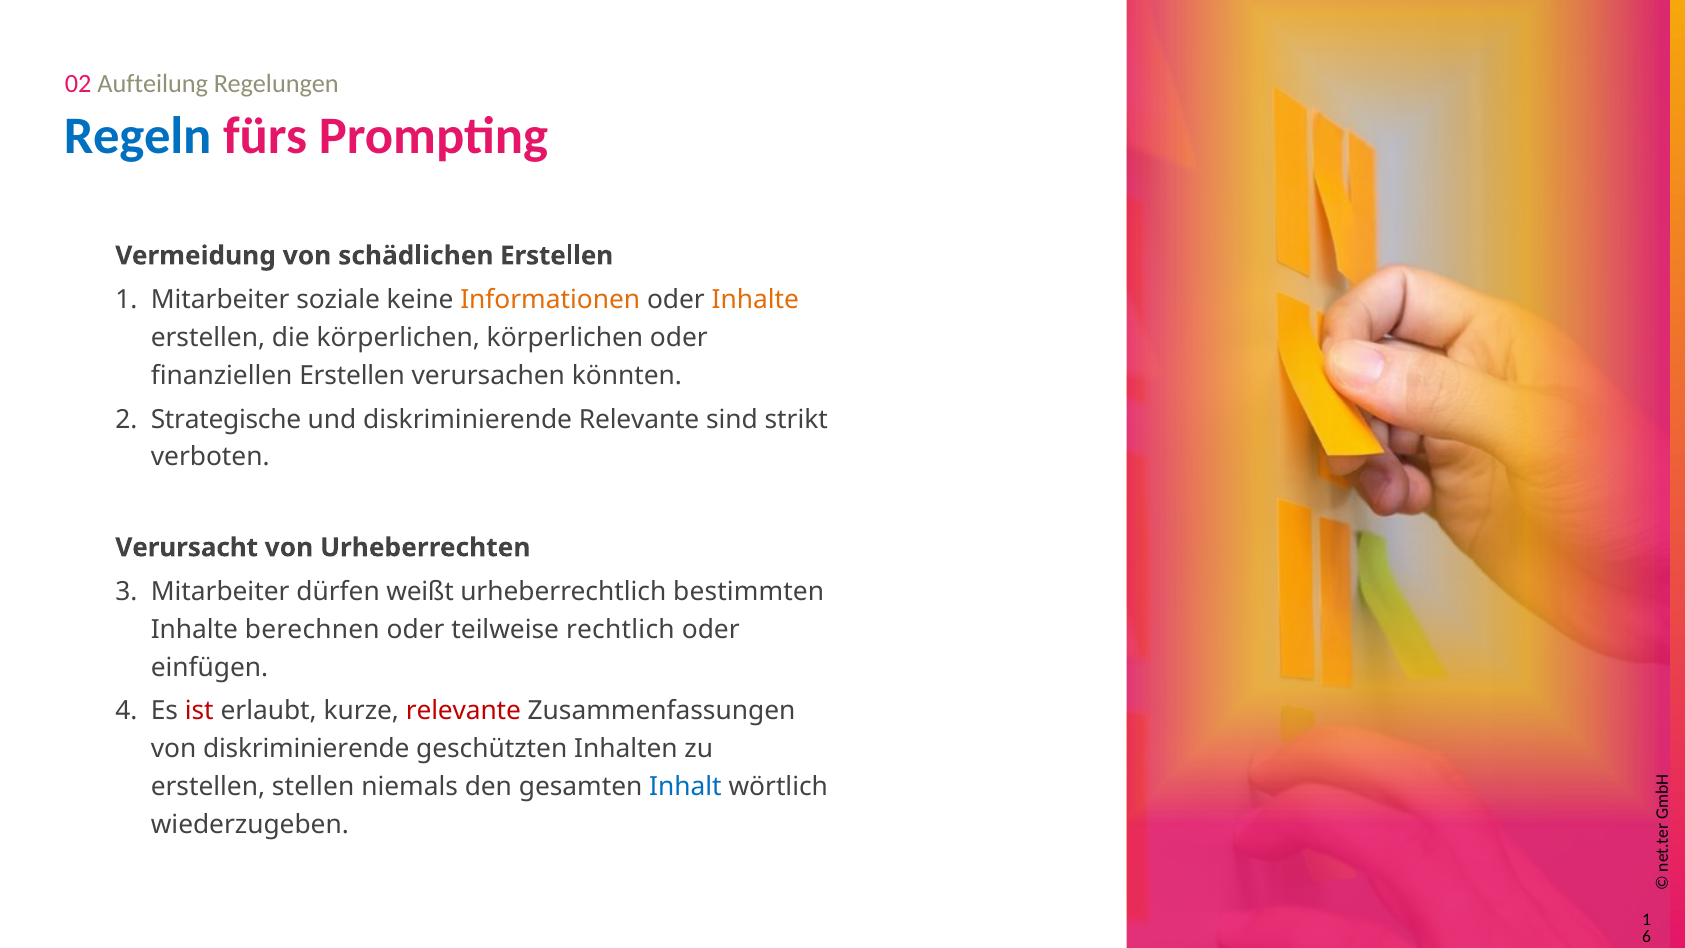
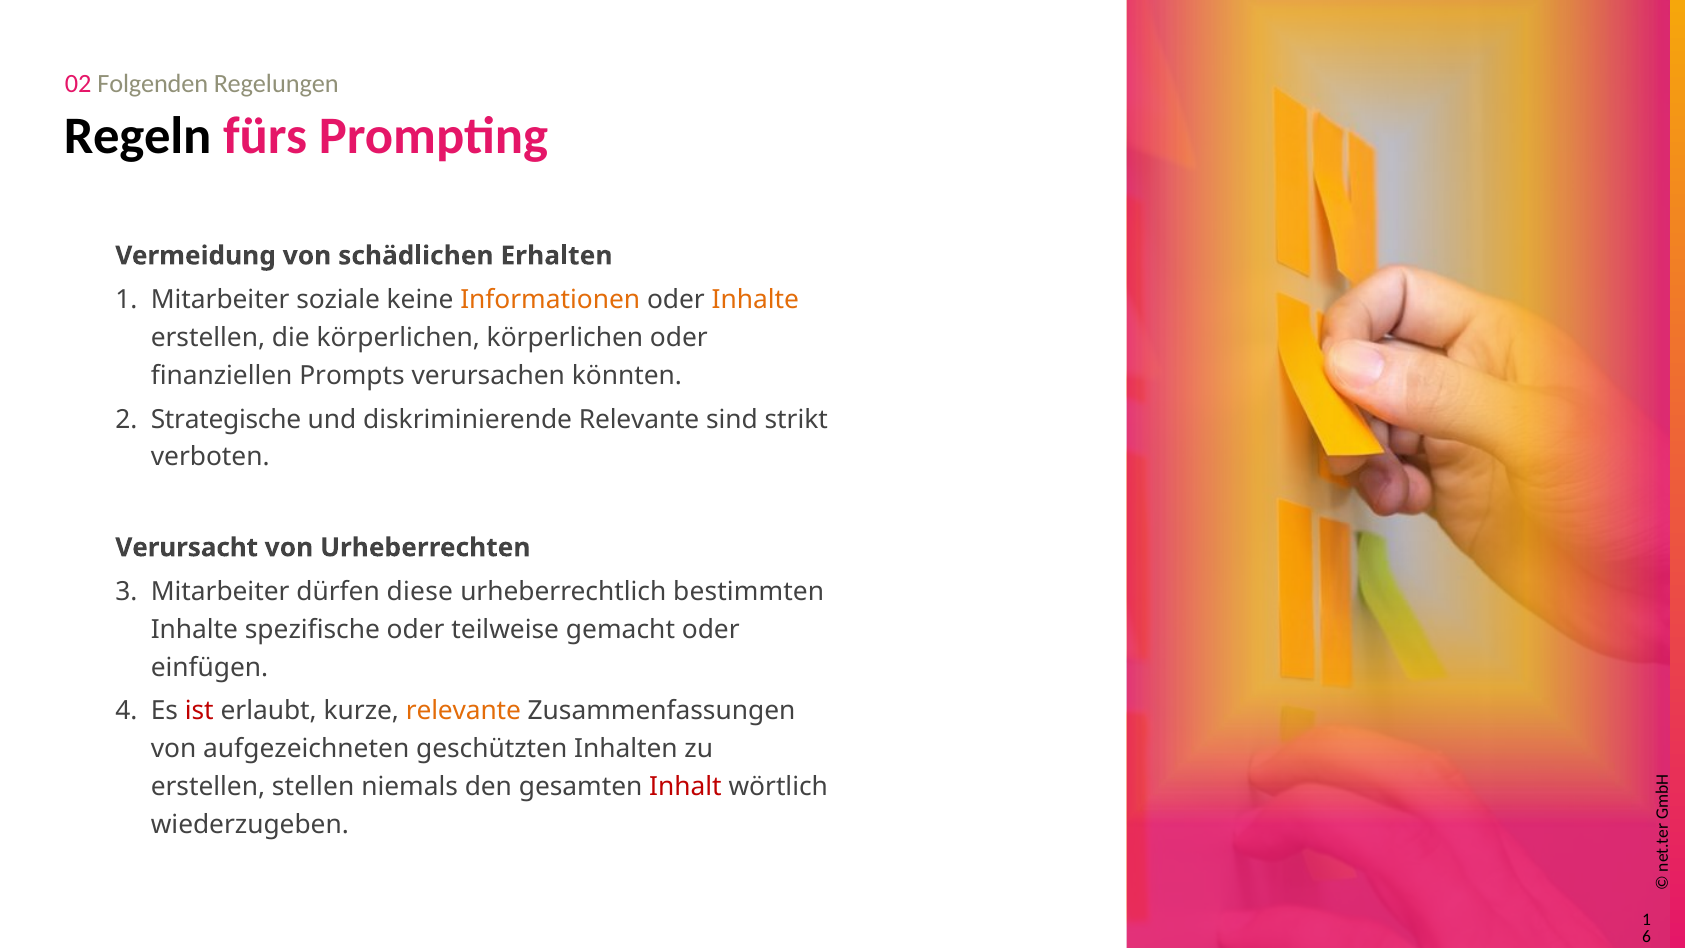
Aufteilung: Aufteilung -> Folgenden (153, 84)
Regeln colour: blue -> black (138, 136)
schädlichen Erstellen: Erstellen -> Erhalten (556, 256)
finanziellen Erstellen: Erstellen -> Prompts (352, 376)
weißt: weißt -> diese (420, 592)
berechnen: berechnen -> spezifische (312, 630)
rechtlich: rechtlich -> gemacht (620, 630)
relevante colour: red -> orange (463, 711)
von diskriminierende: diskriminierende -> aufgezeichneten (306, 749)
Inhalt colour: blue -> red (685, 787)
